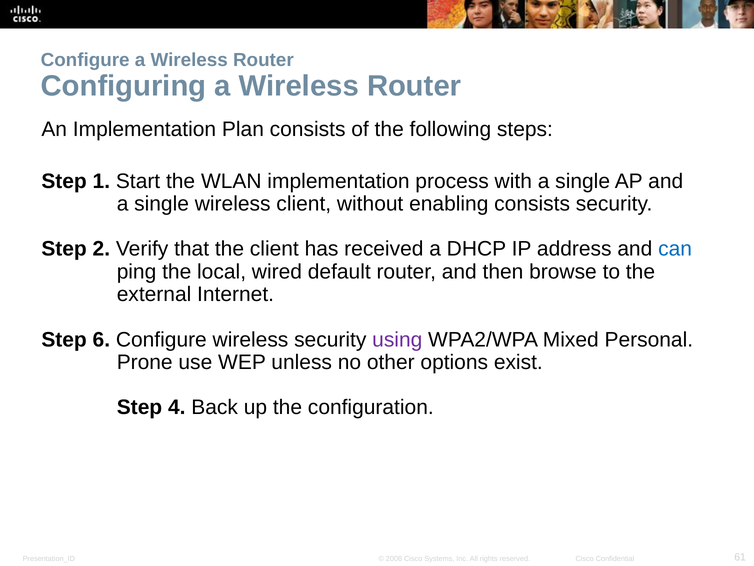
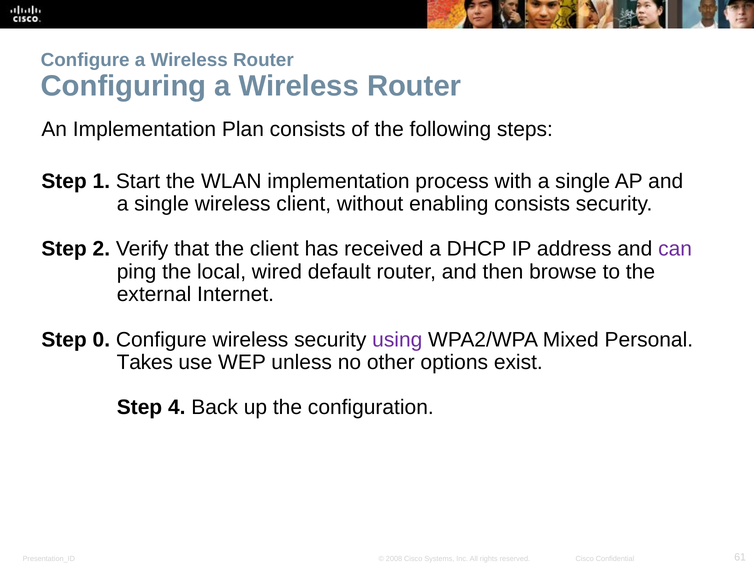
can colour: blue -> purple (675, 249)
6: 6 -> 0 (101, 339)
Prone: Prone -> Takes (145, 362)
